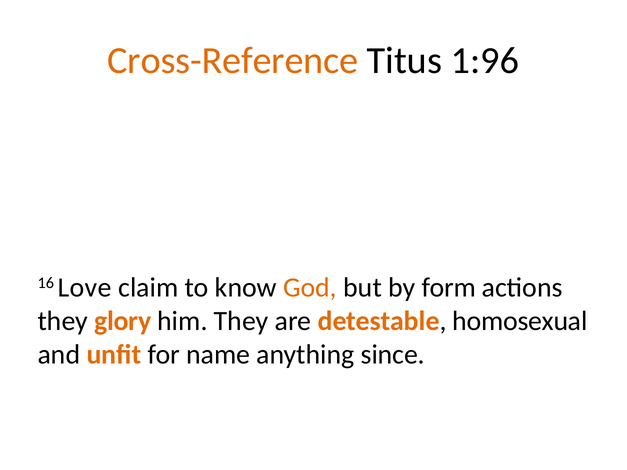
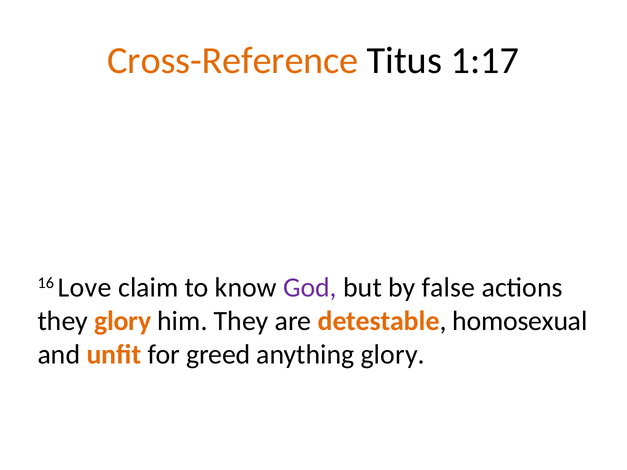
1:96: 1:96 -> 1:17 (485, 61)
God colour: orange -> purple (310, 288)
form: form -> false (448, 288)
name: name -> greed (218, 355)
anything since: since -> glory (393, 355)
